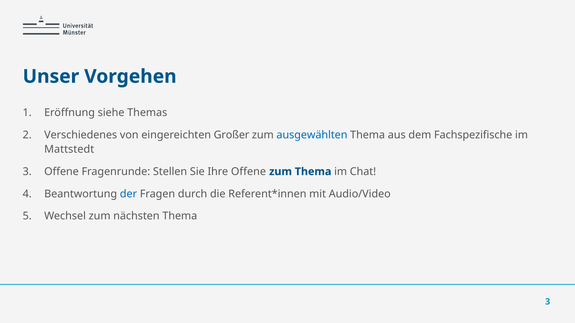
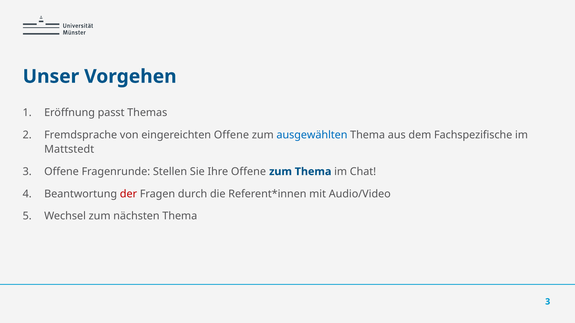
siehe: siehe -> passt (111, 113)
Verschiedenes: Verschiedenes -> Fremdsprache (81, 135)
eingereichten Großer: Großer -> Offene (231, 135)
der colour: blue -> red (128, 194)
